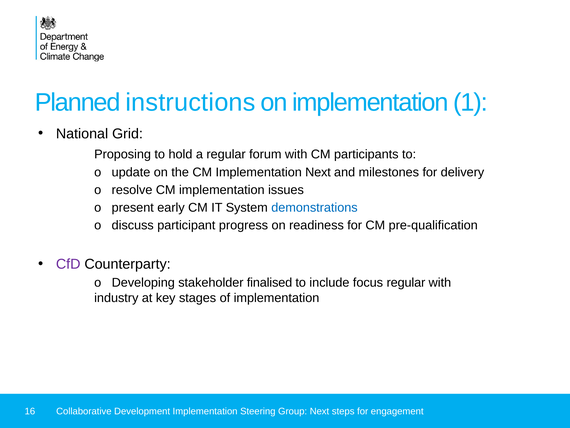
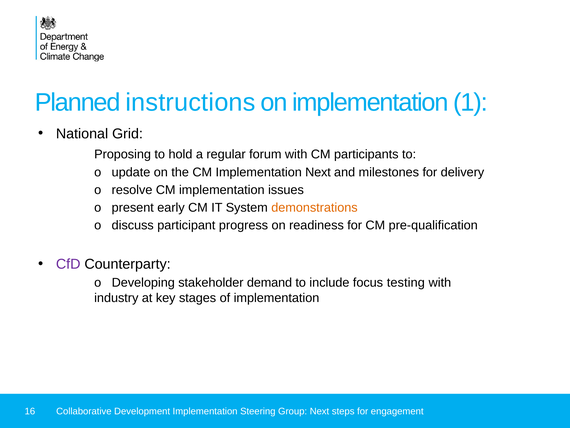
demonstrations colour: blue -> orange (314, 207)
finalised: finalised -> demand (270, 282)
focus regular: regular -> testing (406, 282)
